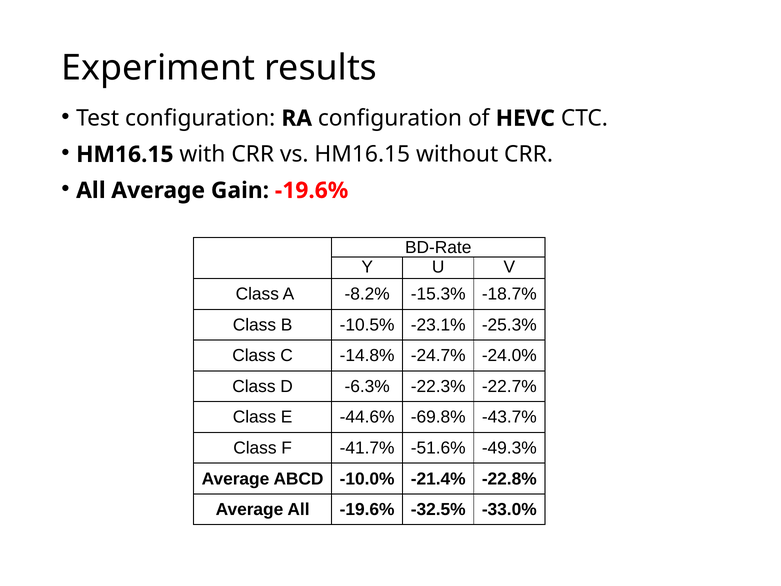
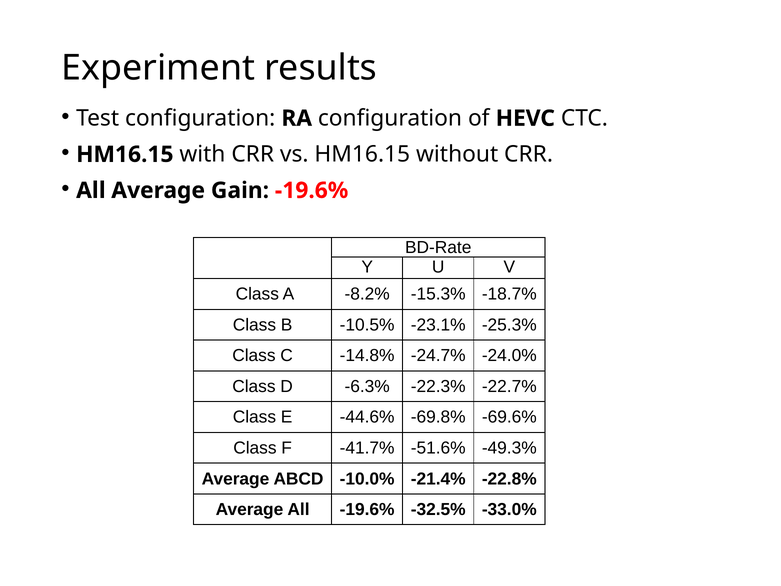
-43.7%: -43.7% -> -69.6% (509, 417)
